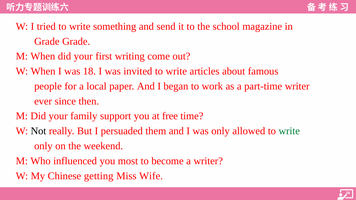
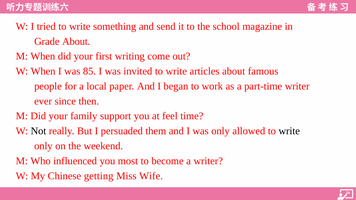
Grade Grade: Grade -> About (76, 41)
18: 18 -> 85 (89, 71)
free: free -> feel (170, 116)
write colour: green -> black (289, 131)
